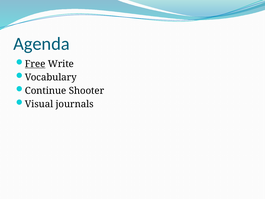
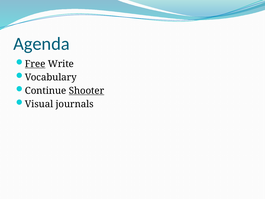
Shooter underline: none -> present (86, 91)
